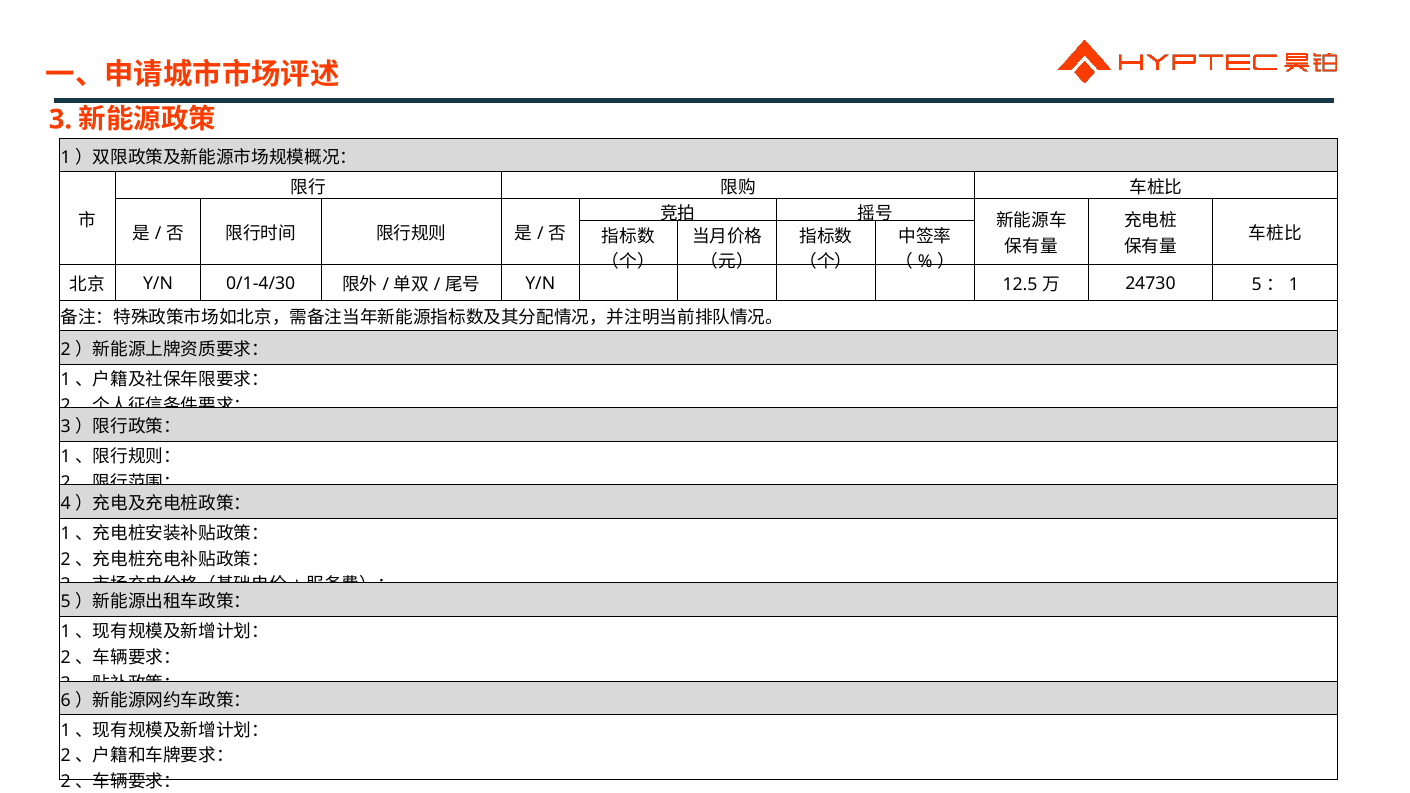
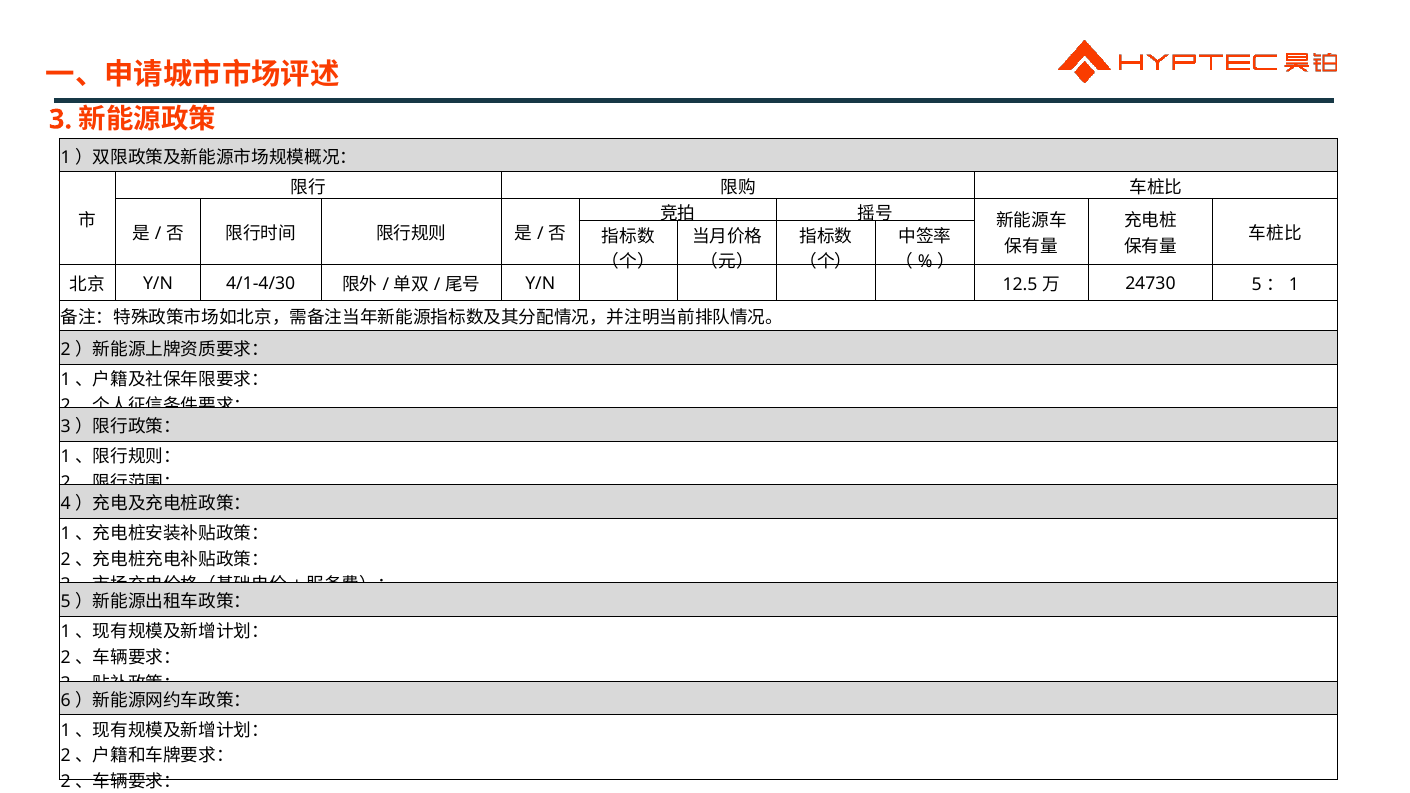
0/1-4/30: 0/1-4/30 -> 4/1-4/30 (261, 284)
